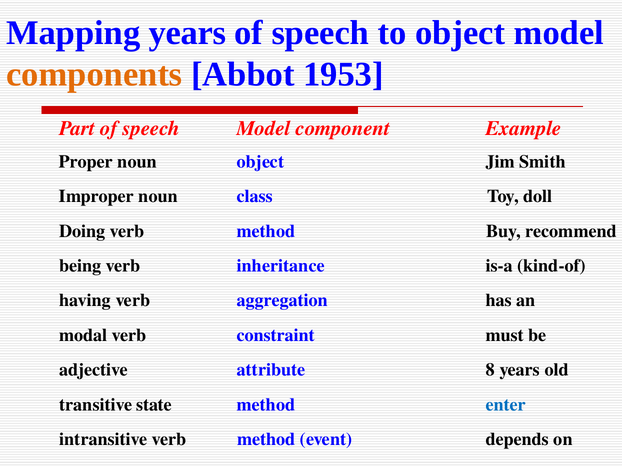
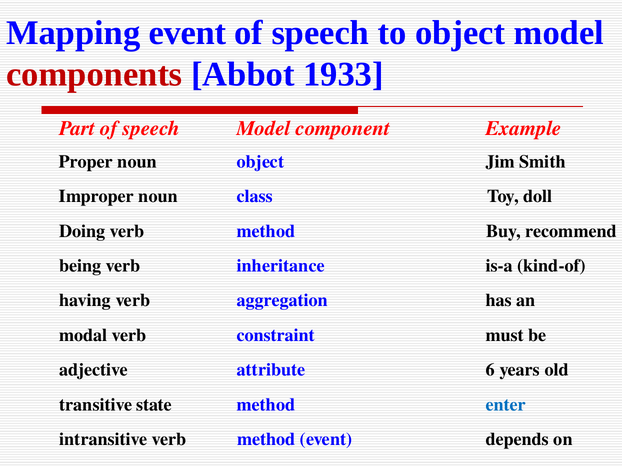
Mapping years: years -> event (187, 33)
components colour: orange -> red (94, 74)
1953: 1953 -> 1933 (343, 74)
8: 8 -> 6 (491, 370)
